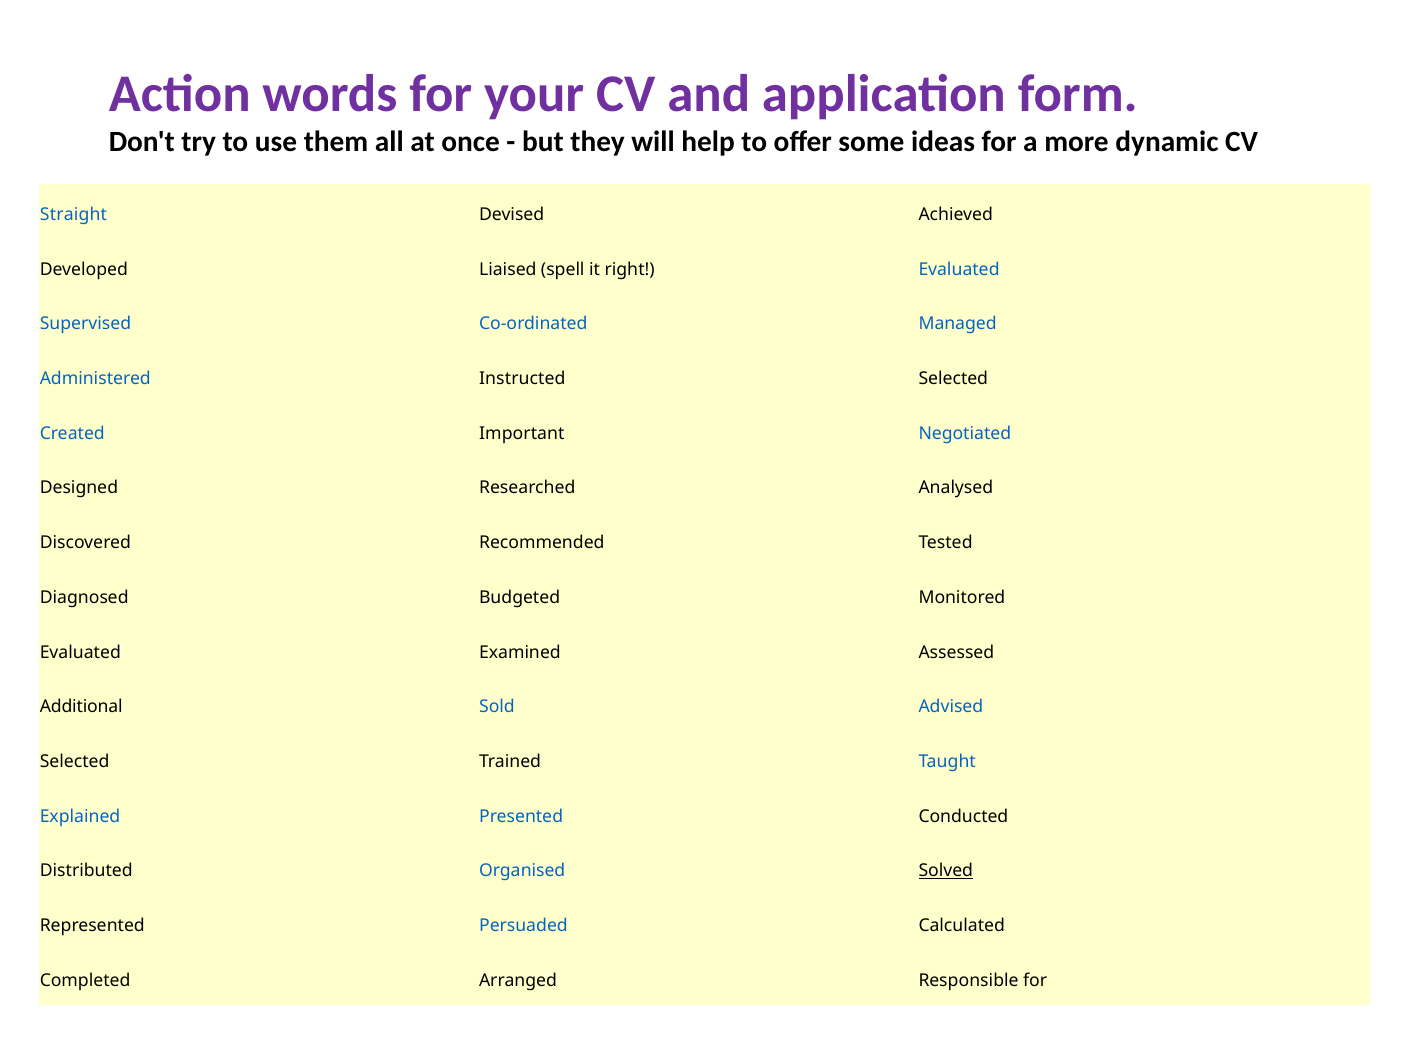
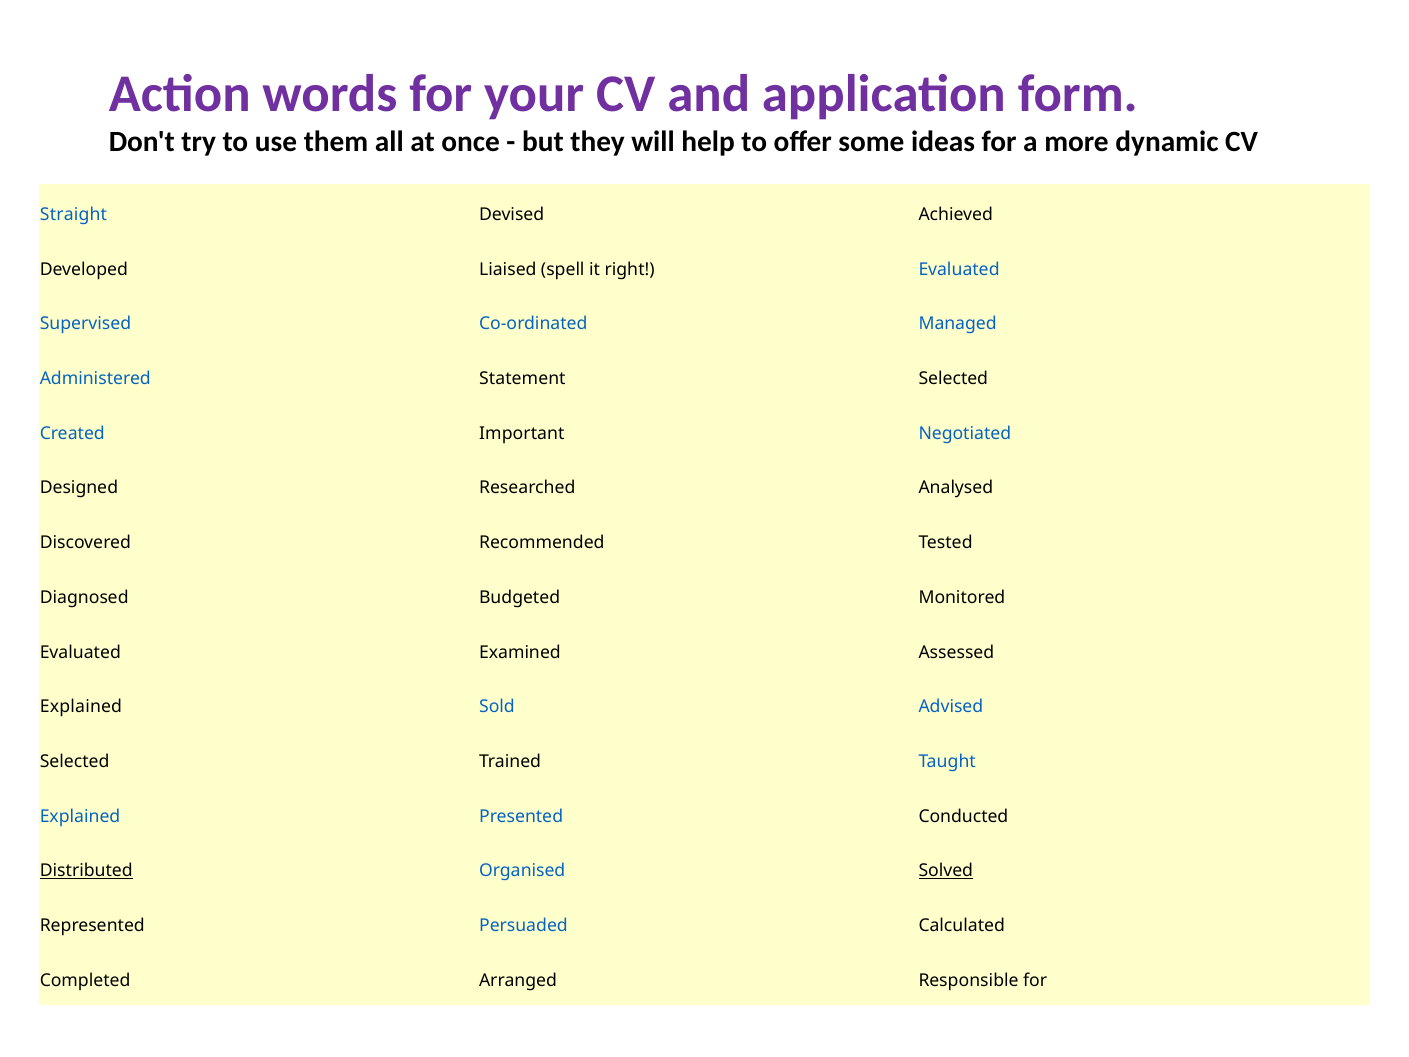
Instructed: Instructed -> Statement (522, 379)
Additional: Additional -> Explained (81, 707)
Distributed underline: none -> present (86, 871)
